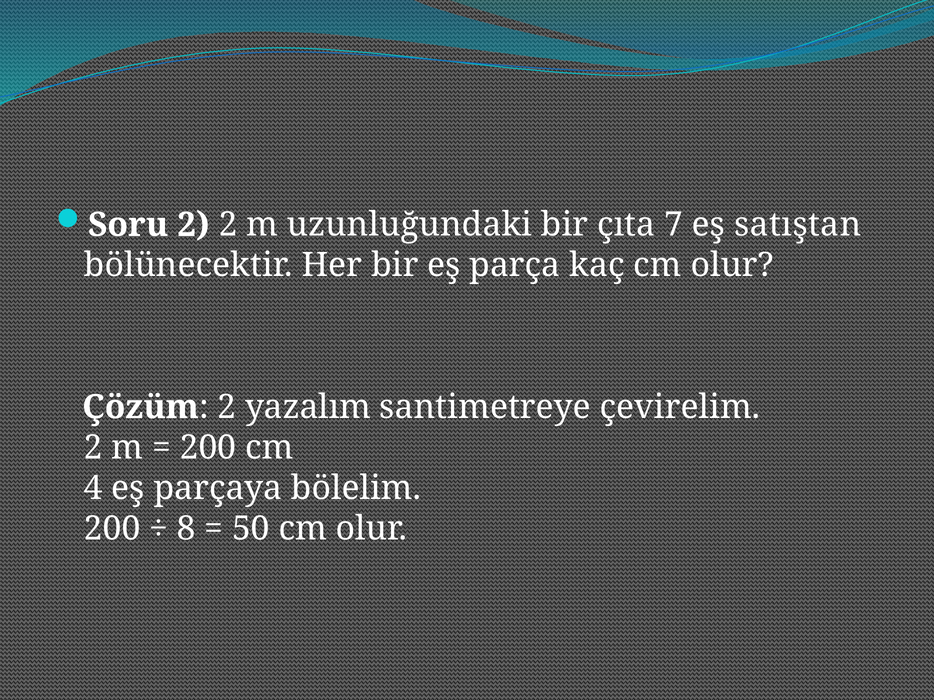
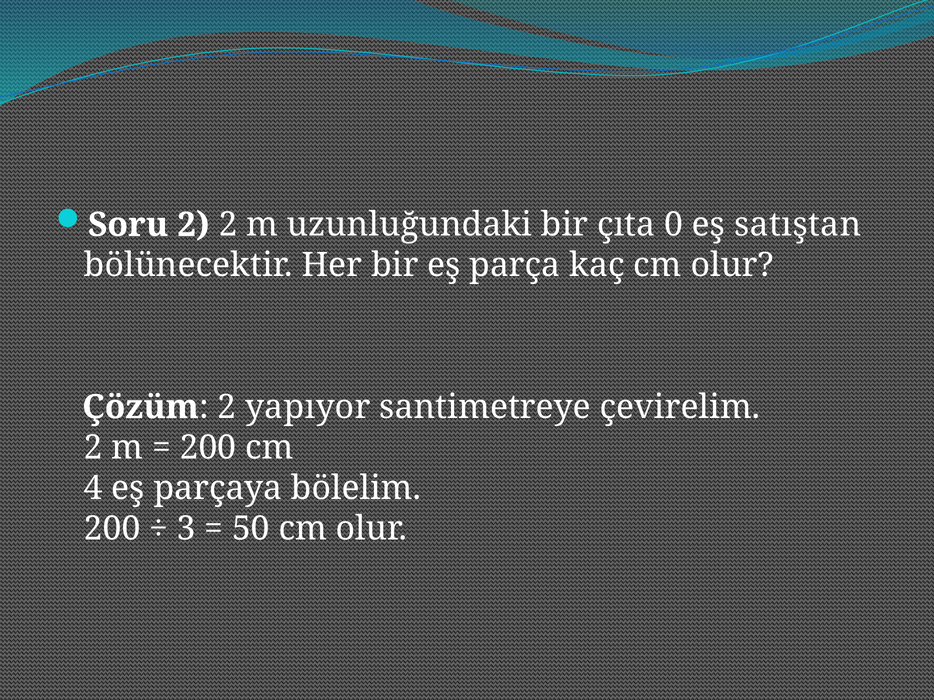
7: 7 -> 0 (674, 225)
yazalım: yazalım -> yapıyor (308, 407)
8: 8 -> 3 (186, 529)
